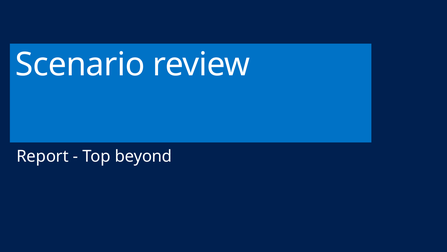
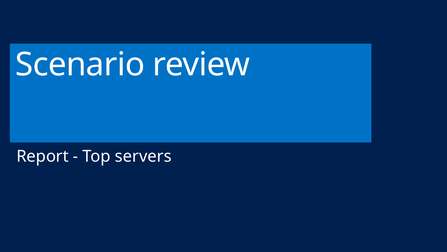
beyond: beyond -> servers (143, 156)
